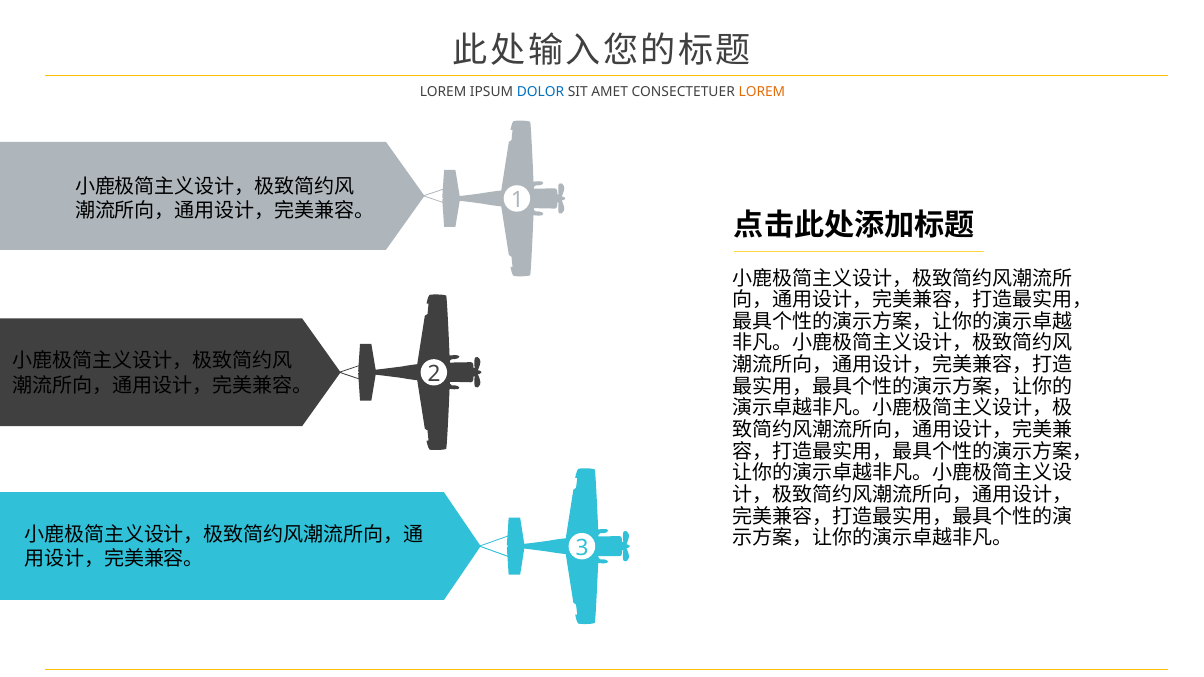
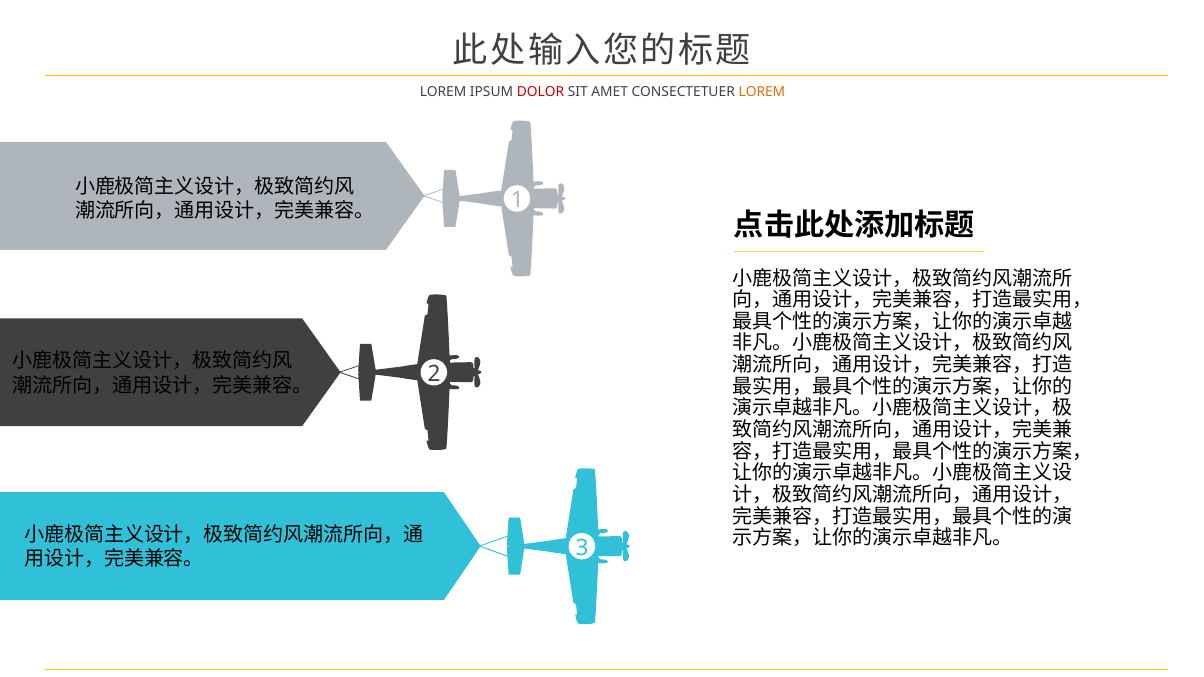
DOLOR colour: blue -> red (541, 92)
